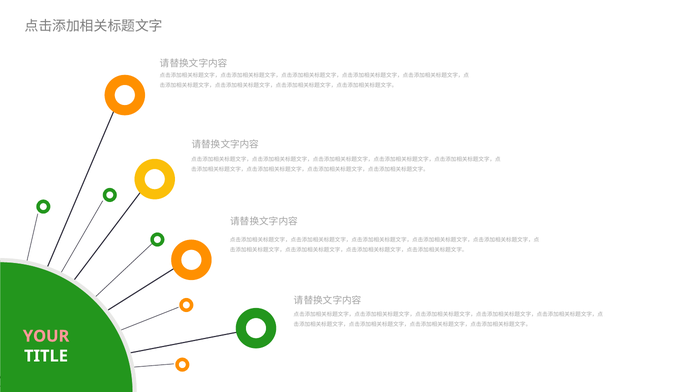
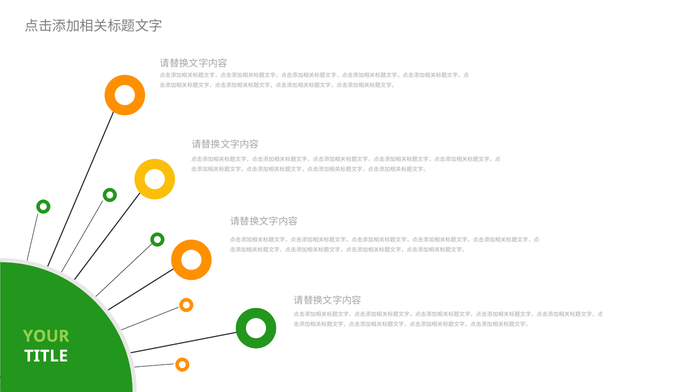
YOUR colour: pink -> light green (46, 336)
